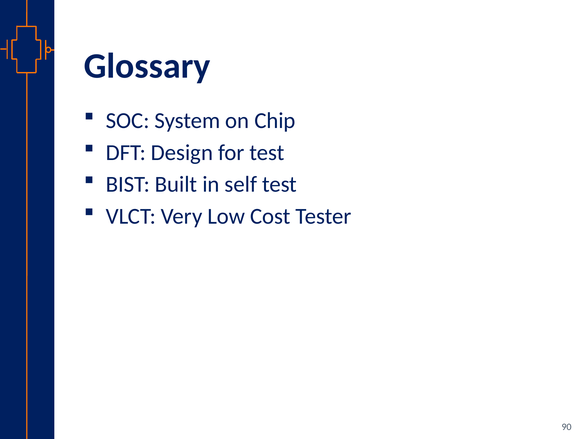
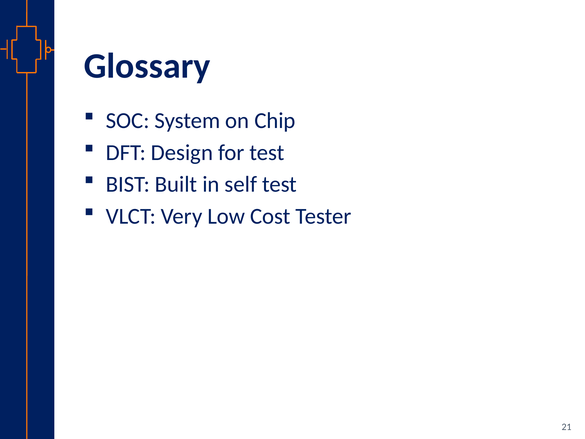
90: 90 -> 21 (567, 427)
